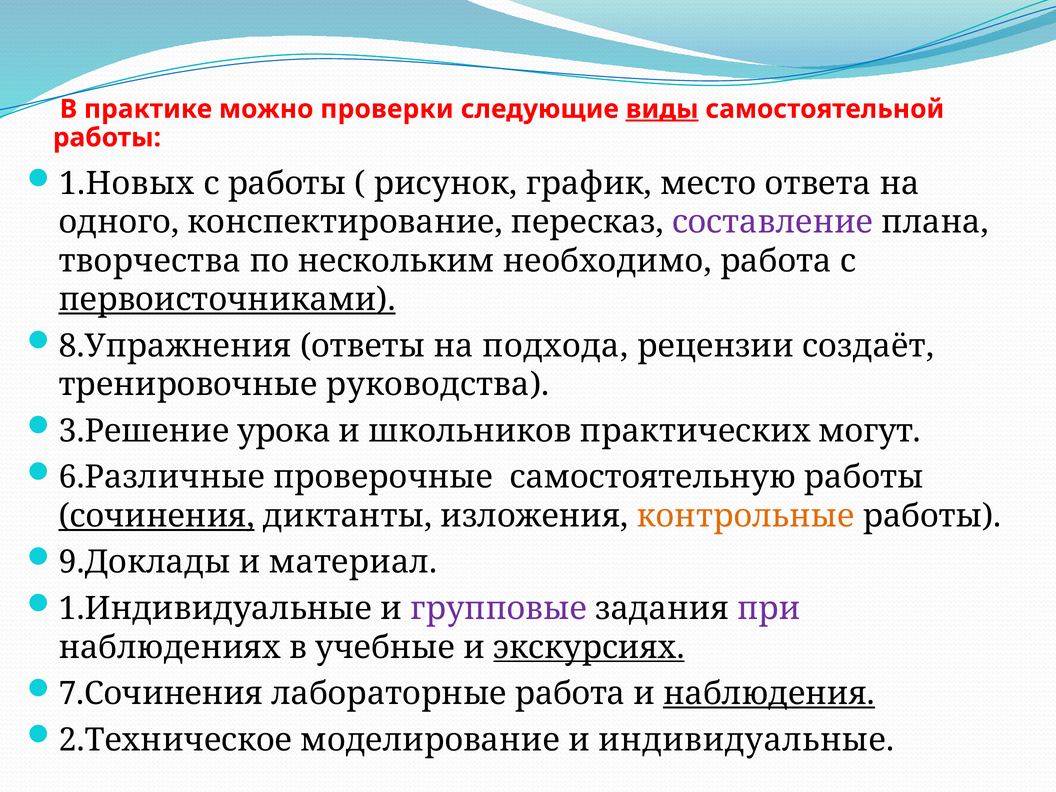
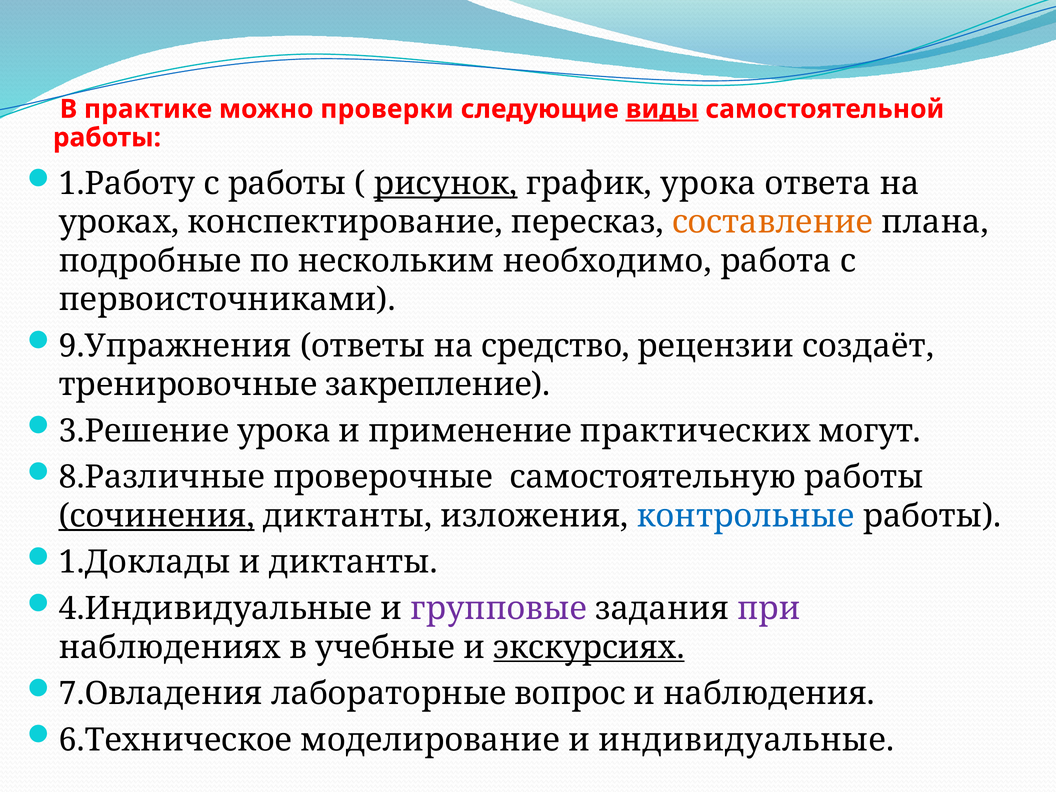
1.Новых: 1.Новых -> 1.Работу (127, 184)
рисунок underline: none -> present (446, 184)
график место: место -> урока (708, 184)
одного: одного -> уроках (119, 222)
составление colour: purple -> orange (773, 222)
творчества: творчества -> подробные (150, 261)
первоисточниками underline: present -> none (227, 300)
8.Упражнения: 8.Упражнения -> 9.Упражнения (175, 346)
подхода: подхода -> средство (556, 346)
руководства: руководства -> закрепление (438, 385)
школьников: школьников -> применение (470, 431)
6.Различные: 6.Различные -> 8.Различные (162, 477)
контрольные colour: orange -> blue (746, 516)
9.Доклады: 9.Доклады -> 1.Доклады (145, 562)
и материал: материал -> диктанты (353, 562)
1.Индивидуальные: 1.Индивидуальные -> 4.Индивидуальные (215, 609)
7.Сочинения: 7.Сочинения -> 7.Овладения (161, 694)
лабораторные работа: работа -> вопрос (570, 694)
наблюдения underline: present -> none (769, 694)
2.Техническое: 2.Техническое -> 6.Техническое (175, 740)
